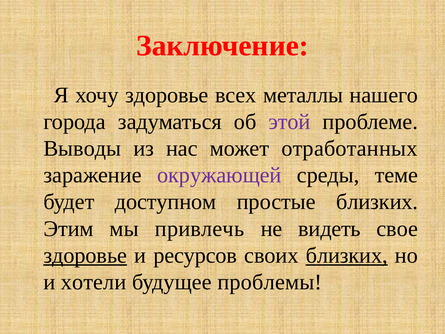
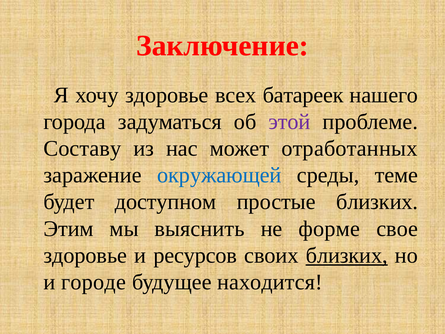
металлы: металлы -> батареек (303, 95)
Выводы: Выводы -> Составу (82, 148)
окружающей colour: purple -> blue (219, 175)
привлечь: привлечь -> выяснить (200, 229)
видеть: видеть -> форме (329, 229)
здоровье underline: present -> none (85, 255)
хотели: хотели -> городе (94, 282)
проблемы: проблемы -> находится (270, 282)
